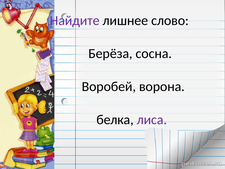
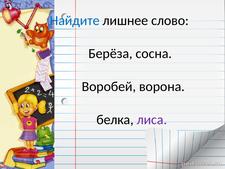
Найдите colour: purple -> blue (75, 21)
